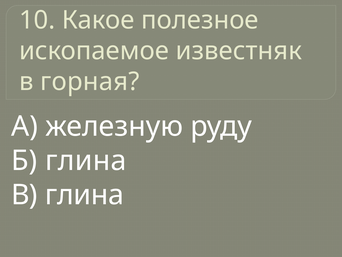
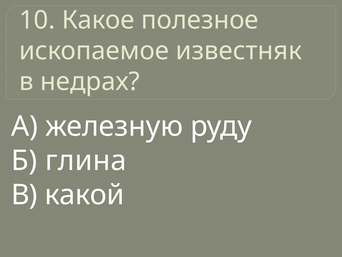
горная: горная -> недрах (90, 82)
В глина: глина -> какой (84, 195)
